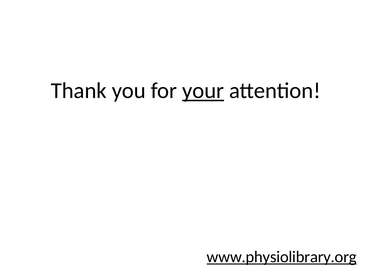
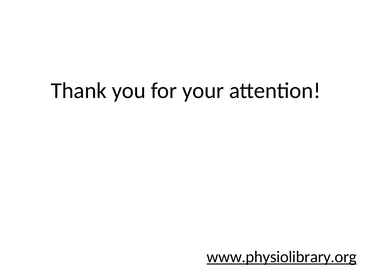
your underline: present -> none (203, 91)
